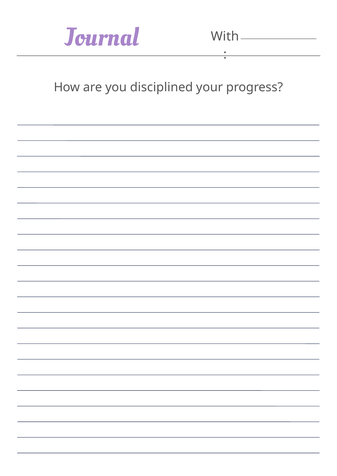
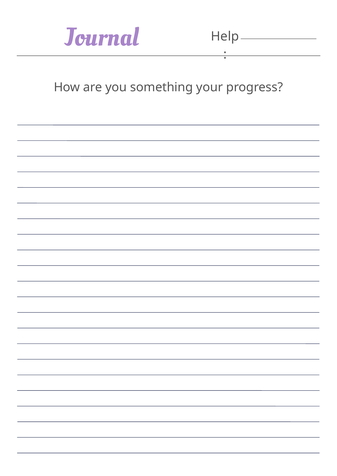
With: With -> Help (225, 36)
disciplined: disciplined -> something (162, 87)
